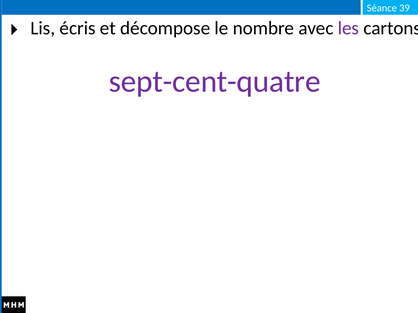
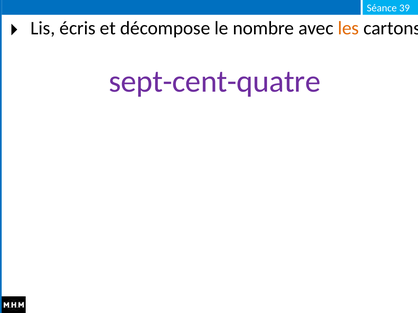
les colour: purple -> orange (348, 28)
